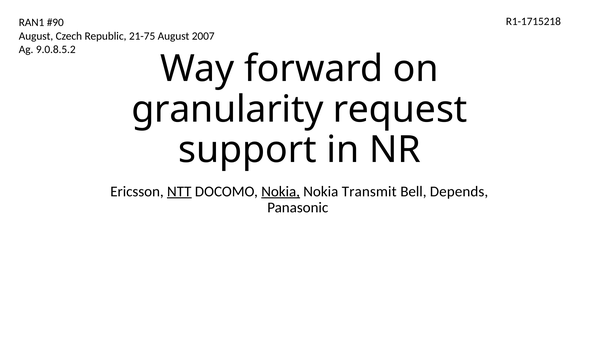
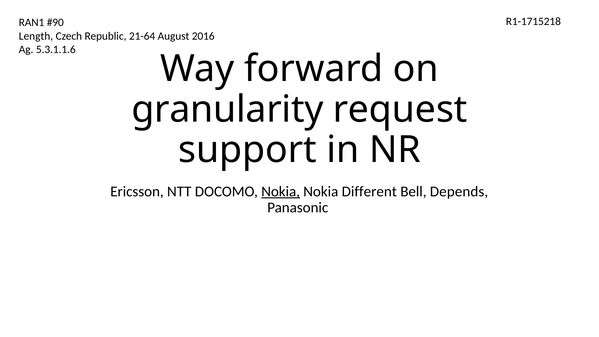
August: August -> Length (36, 36)
21-75: 21-75 -> 21-64 (142, 36)
2007: 2007 -> 2016 (203, 36)
9.0.8.5.2: 9.0.8.5.2 -> 5.3.1.1.6 (56, 50)
NTT underline: present -> none (179, 191)
Transmit: Transmit -> Different (369, 191)
